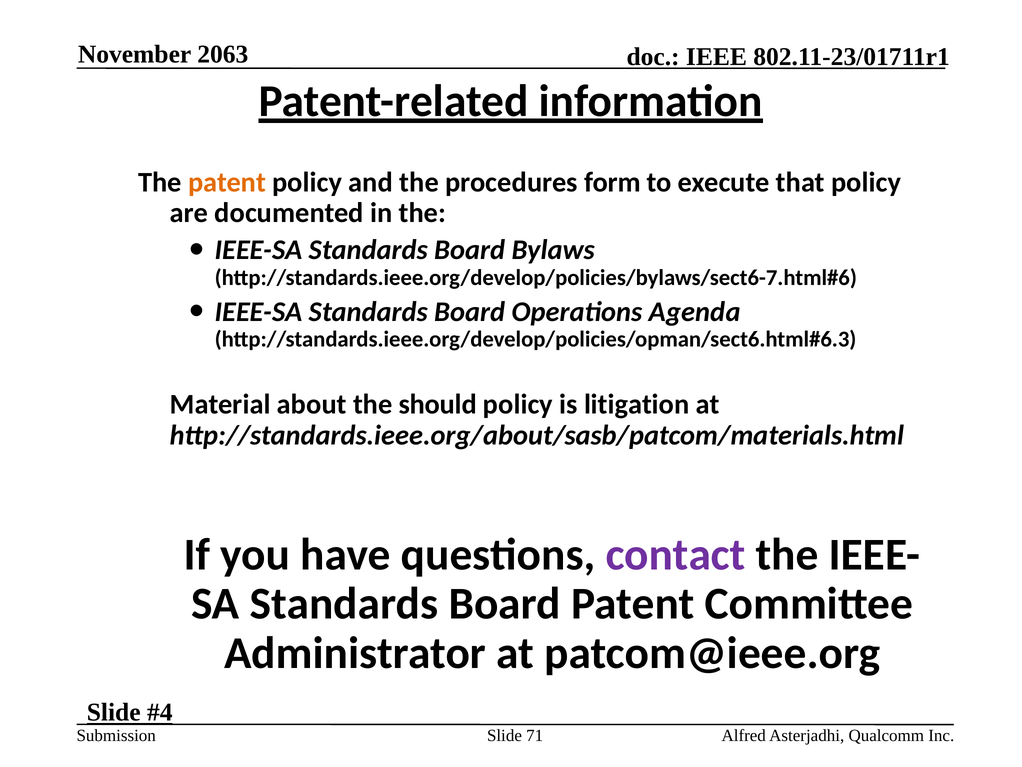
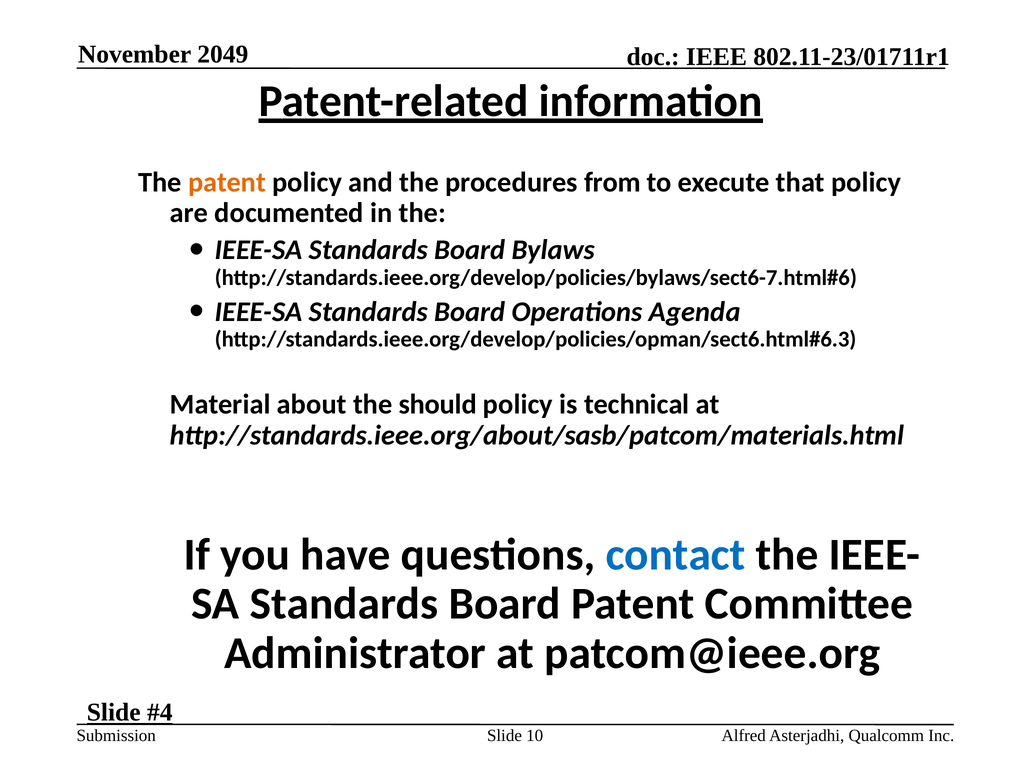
2063: 2063 -> 2049 (223, 54)
form: form -> from (612, 182)
litigation: litigation -> technical (637, 404)
contact colour: purple -> blue (675, 554)
71: 71 -> 10 (535, 735)
